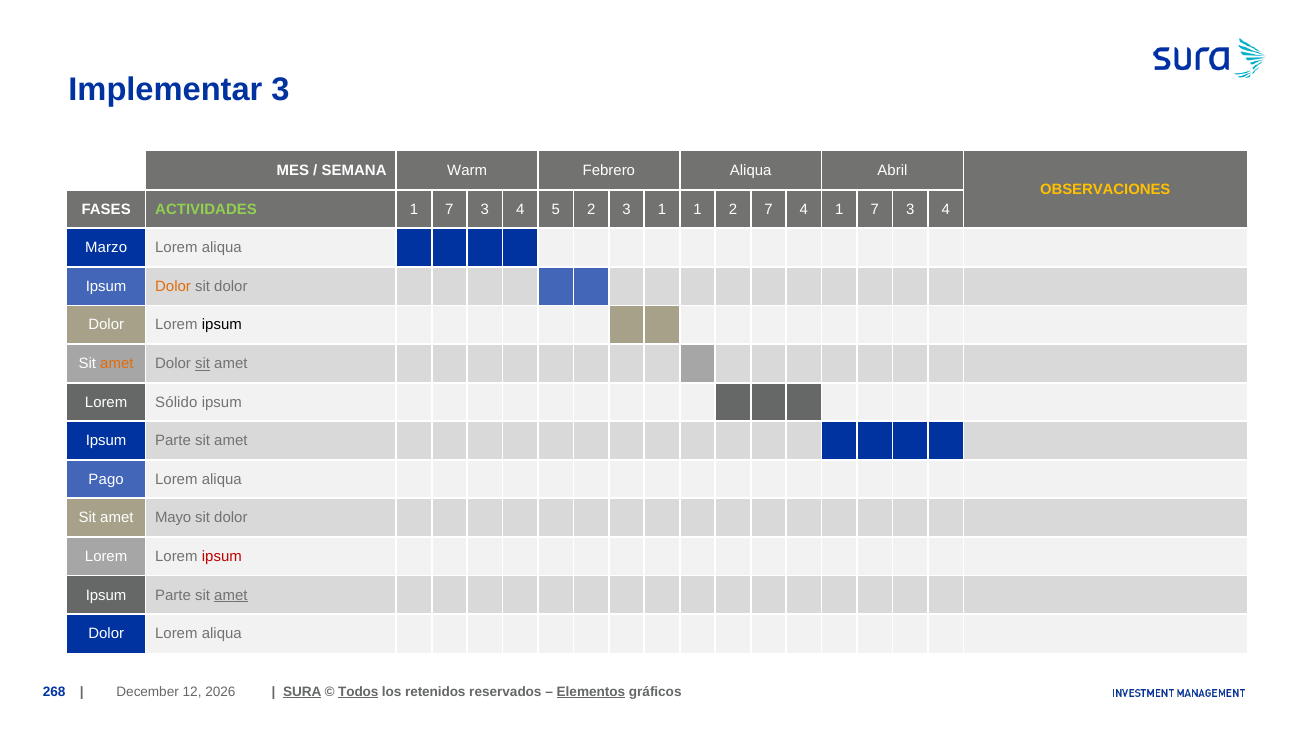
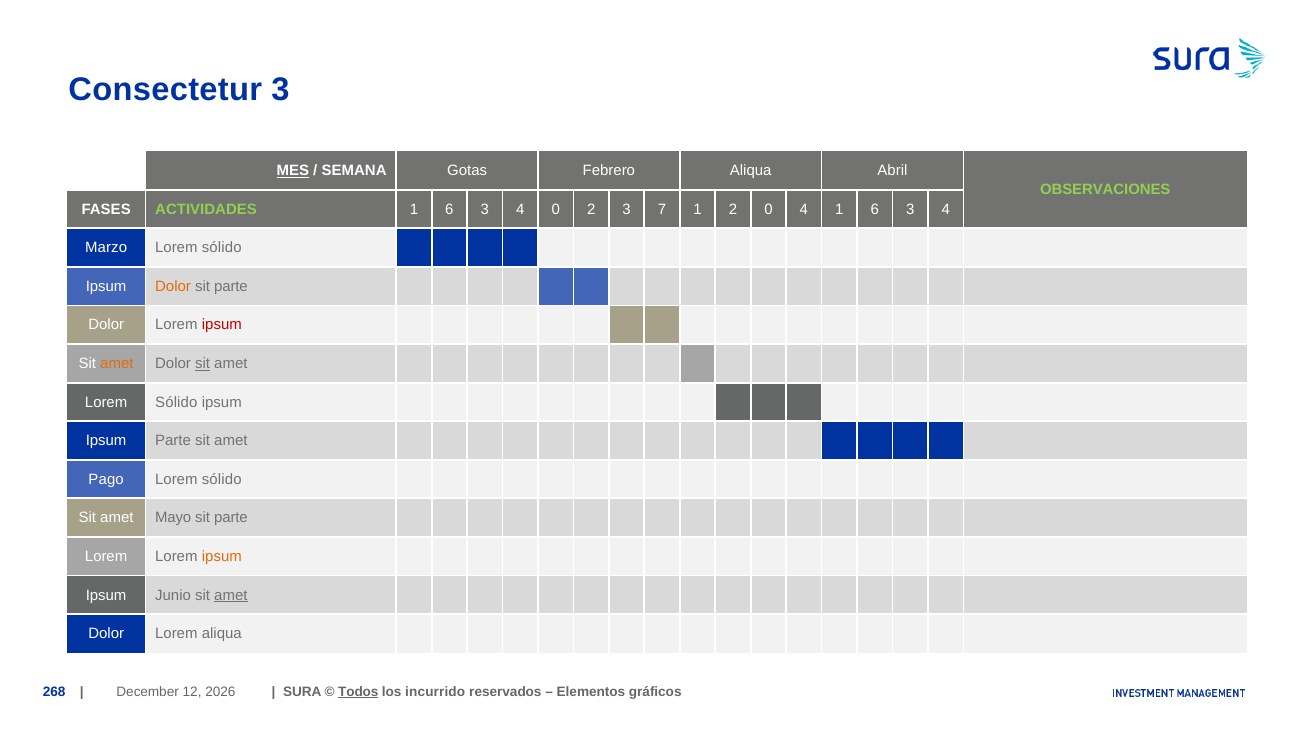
Implementar: Implementar -> Consectetur (165, 89)
MES underline: none -> present (293, 171)
Warm: Warm -> Gotas (467, 171)
OBSERVACIONES colour: yellow -> light green (1105, 190)
7: 7 -> 6 (449, 209)
4 5: 5 -> 0 (556, 209)
3 1: 1 -> 7 (662, 209)
2 7: 7 -> 0 (768, 209)
4 1 7: 7 -> 6 (875, 209)
aliqua: aliqua -> sólido (222, 248)
dolor: dolor -> parte (231, 286)
ipsum colour: black -> red (222, 325)
aliqua: aliqua -> sólido (222, 479)
dolor: dolor -> parte (231, 518)
ipsum colour: red -> orange (222, 556)
Parte: Parte -> Junio (173, 595)
SURA underline: present -> none (302, 692)
retenidos: retenidos -> incurrido (435, 692)
Elementos underline: present -> none (591, 692)
